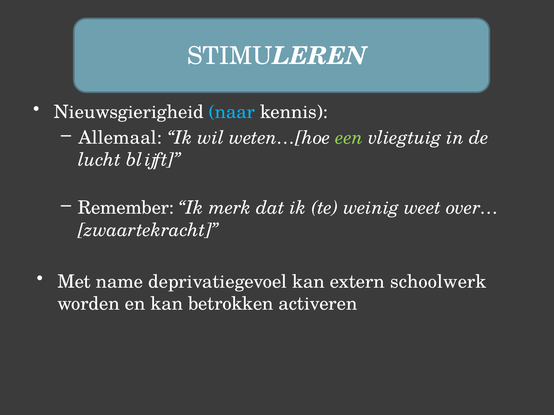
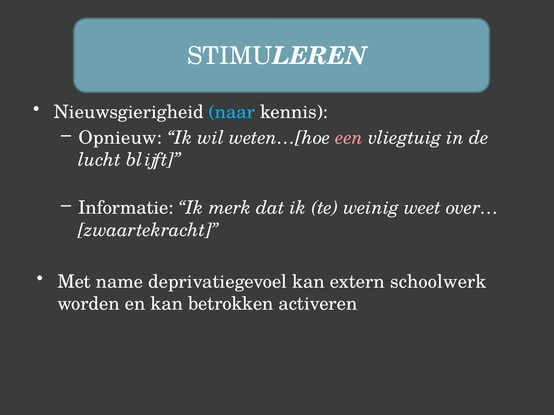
Allemaal: Allemaal -> Opnieuw (120, 138)
een colour: light green -> pink (349, 138)
Remember: Remember -> Informatie (126, 208)
